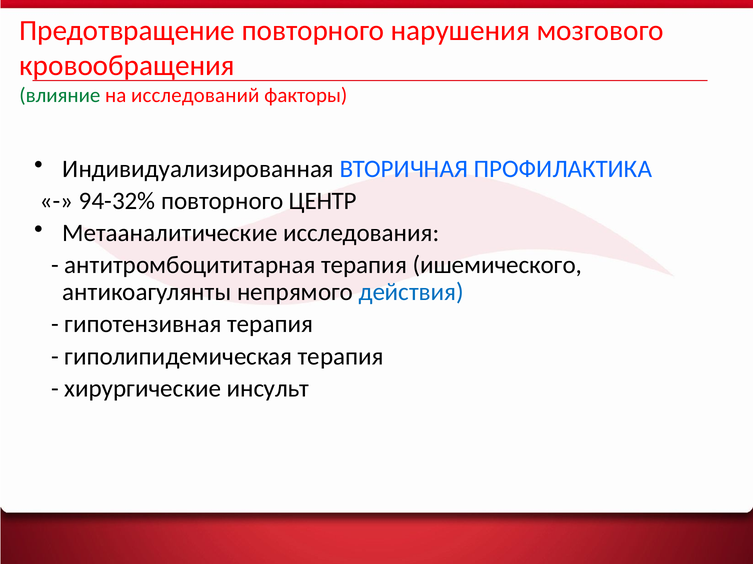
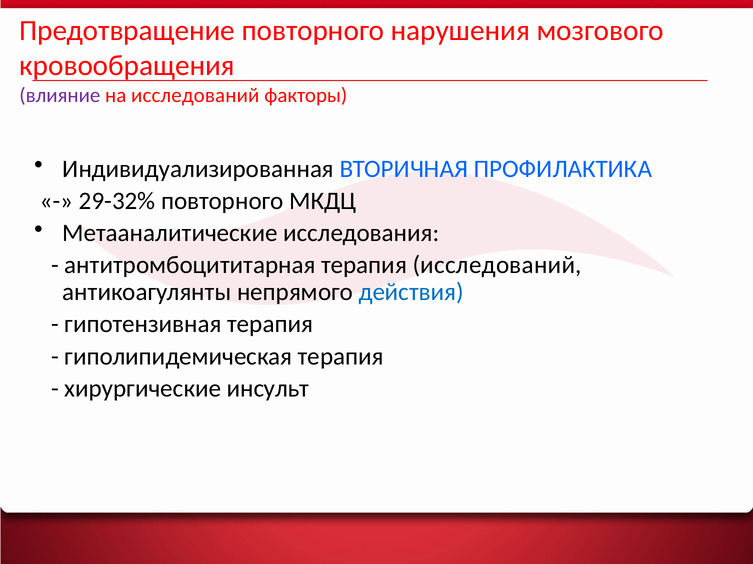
влияние colour: green -> purple (60, 95)
94-32%: 94-32% -> 29-32% (117, 201)
ЦЕНТР: ЦЕНТР -> МКДЦ (323, 201)
терапия ишемического: ишемического -> исследований (497, 265)
